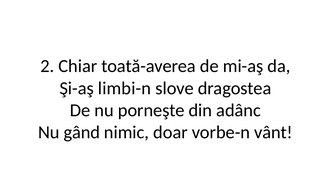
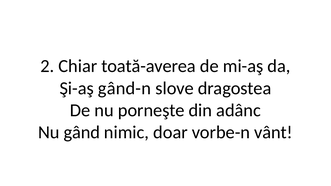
limbi-n: limbi-n -> gând-n (124, 88)
